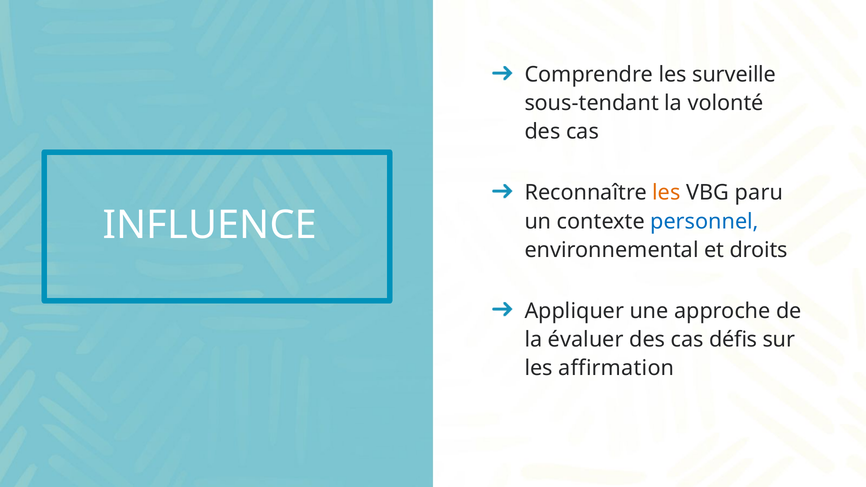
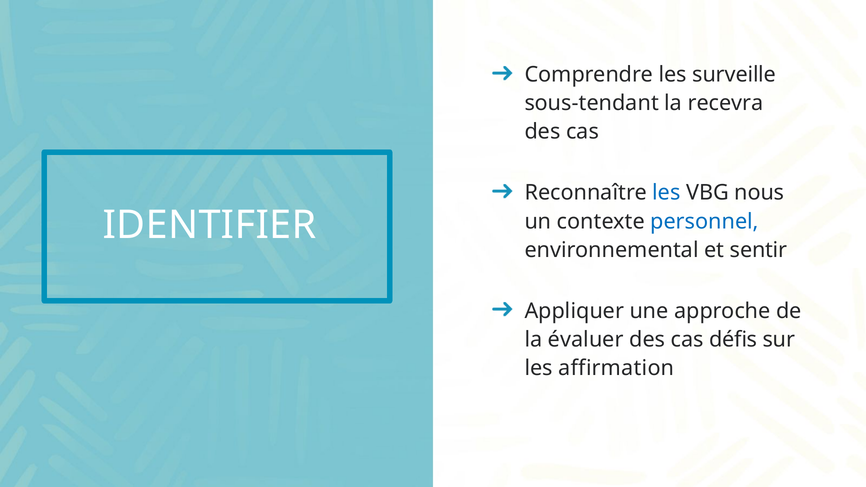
volonté: volonté -> recevra (726, 103)
les colour: orange -> blue (666, 193)
paru: paru -> nous (759, 193)
INFLUENCE: INFLUENCE -> IDENTIFIER (210, 225)
droits: droits -> sentir (759, 250)
